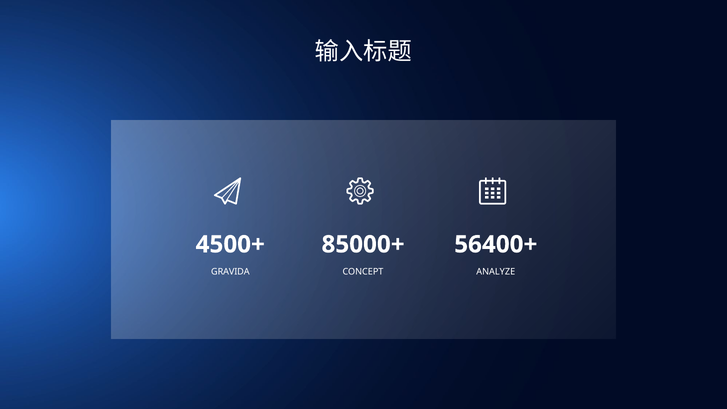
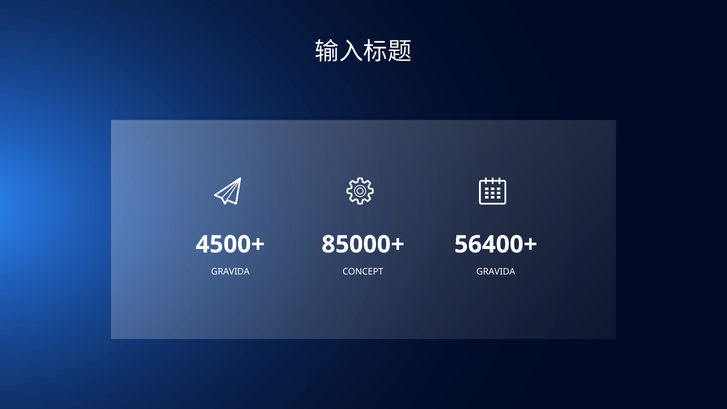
ANALYZE: ANALYZE -> GRAVIDA (496, 272)
